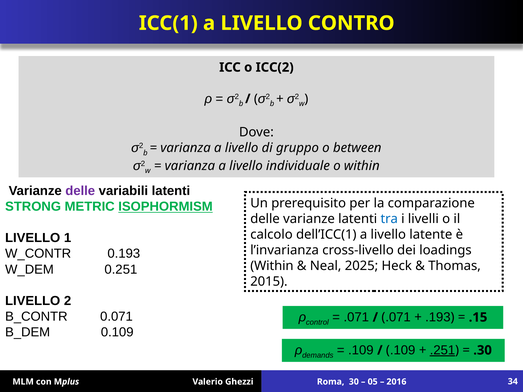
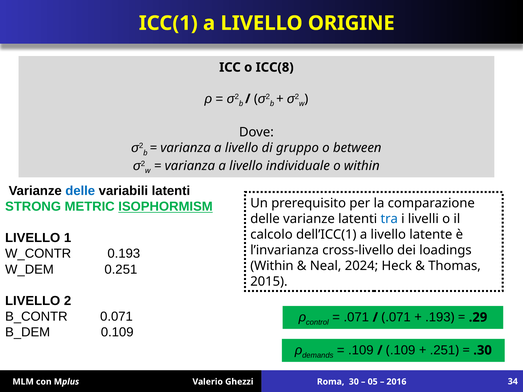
CONTRO: CONTRO -> ORIGINE (351, 23)
ICC(2: ICC(2 -> ICC(8 (275, 67)
delle colour: purple -> blue (80, 191)
2025: 2025 -> 2024 (361, 266)
.15: .15 -> .29 (478, 317)
.251 underline: present -> none (442, 350)
